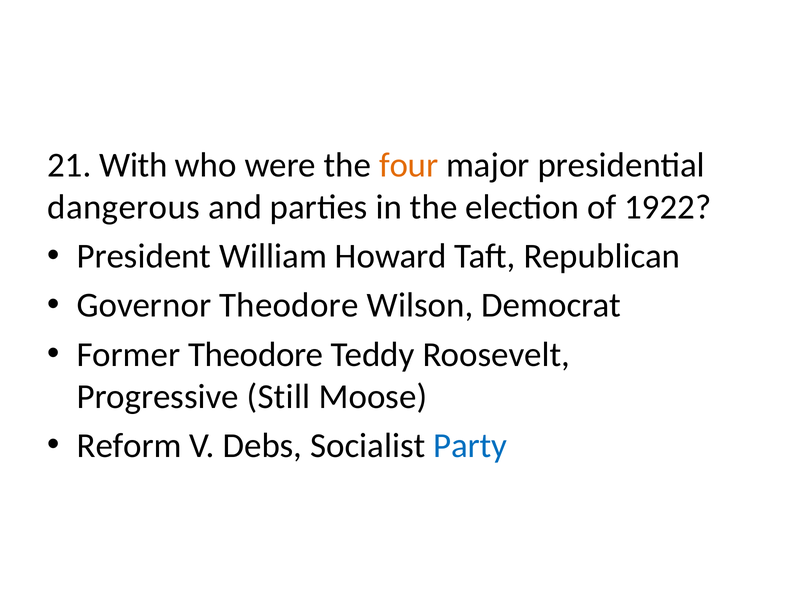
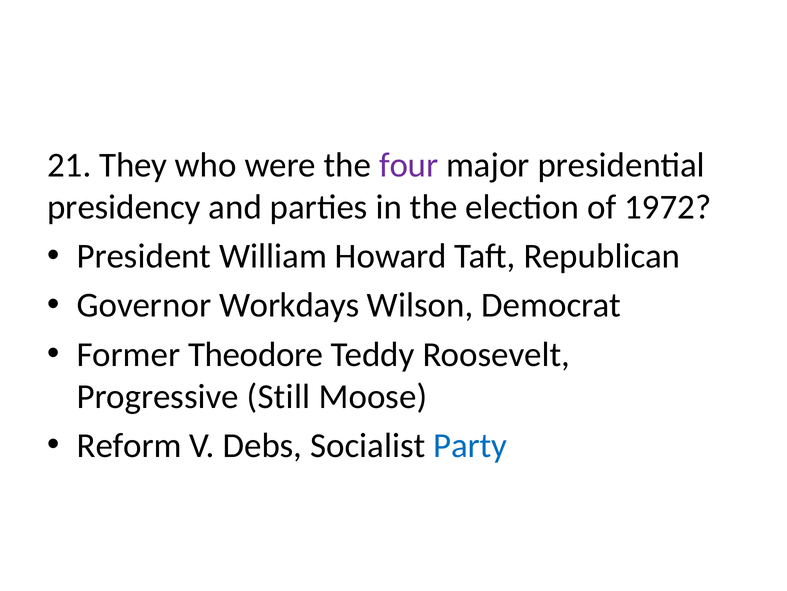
With: With -> They (133, 165)
four colour: orange -> purple (409, 165)
dangerous: dangerous -> presidency (124, 207)
1922: 1922 -> 1972 (668, 207)
Governor Theodore: Theodore -> Workdays (289, 305)
